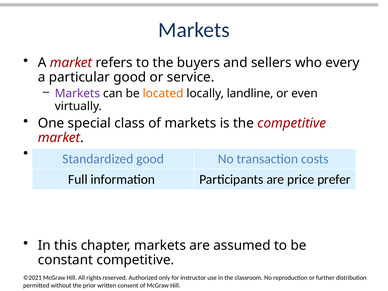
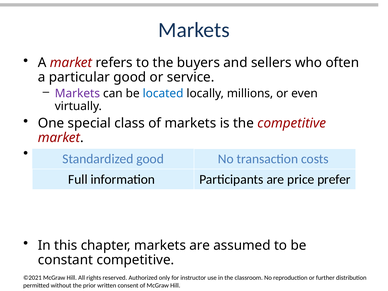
every: every -> often (342, 63)
located colour: orange -> blue (163, 93)
landline: landline -> millions (250, 93)
